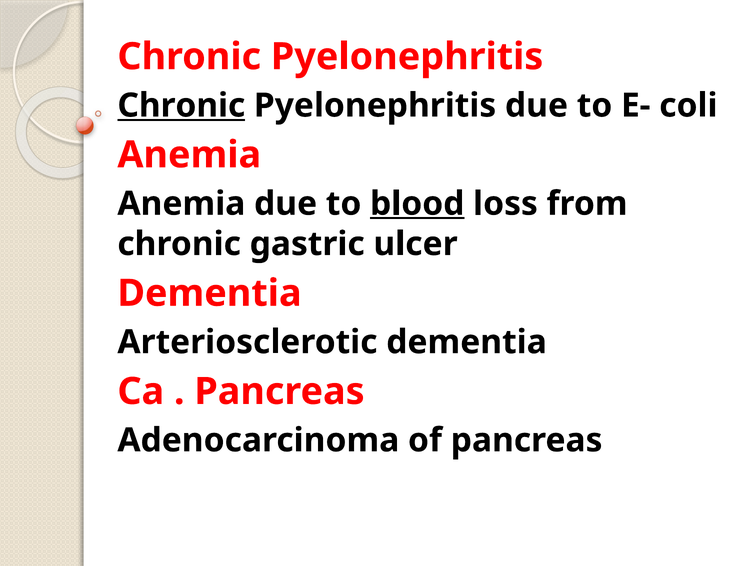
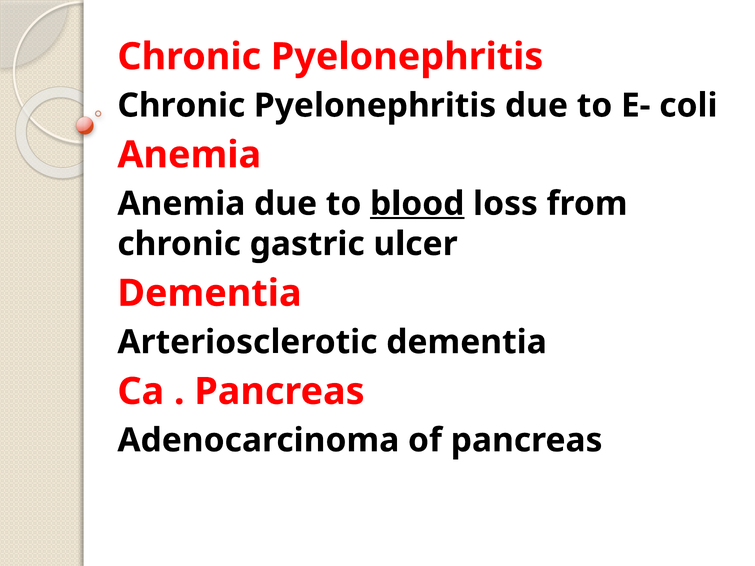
Chronic underline: present -> none (181, 106)
